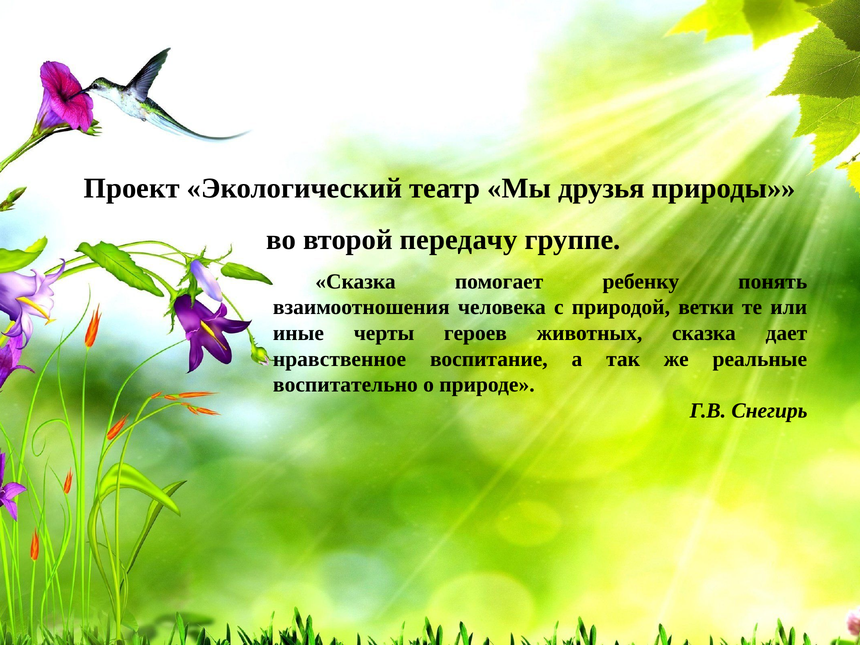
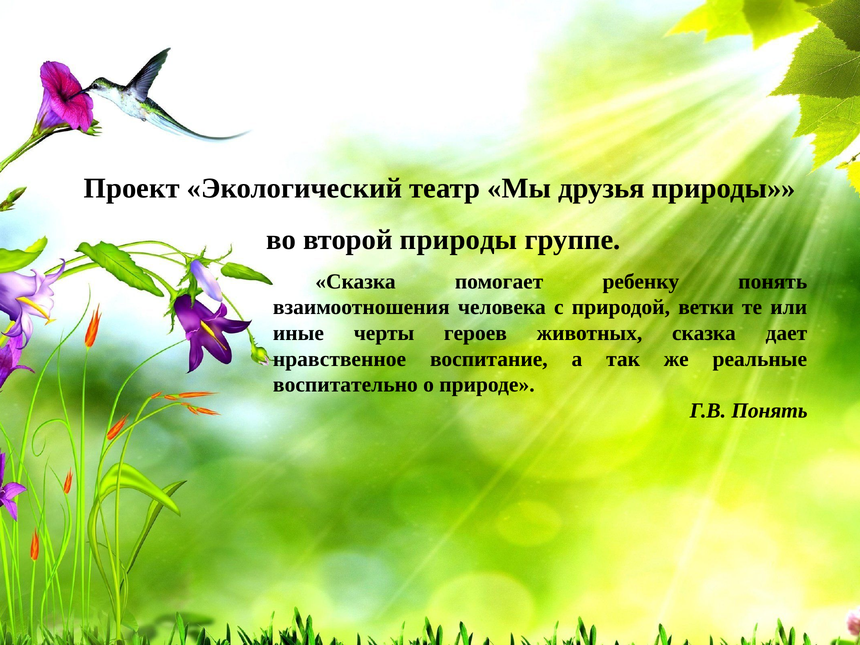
второй передачу: передачу -> природы (459, 240)
Г.В Снегирь: Снегирь -> Понять (770, 411)
